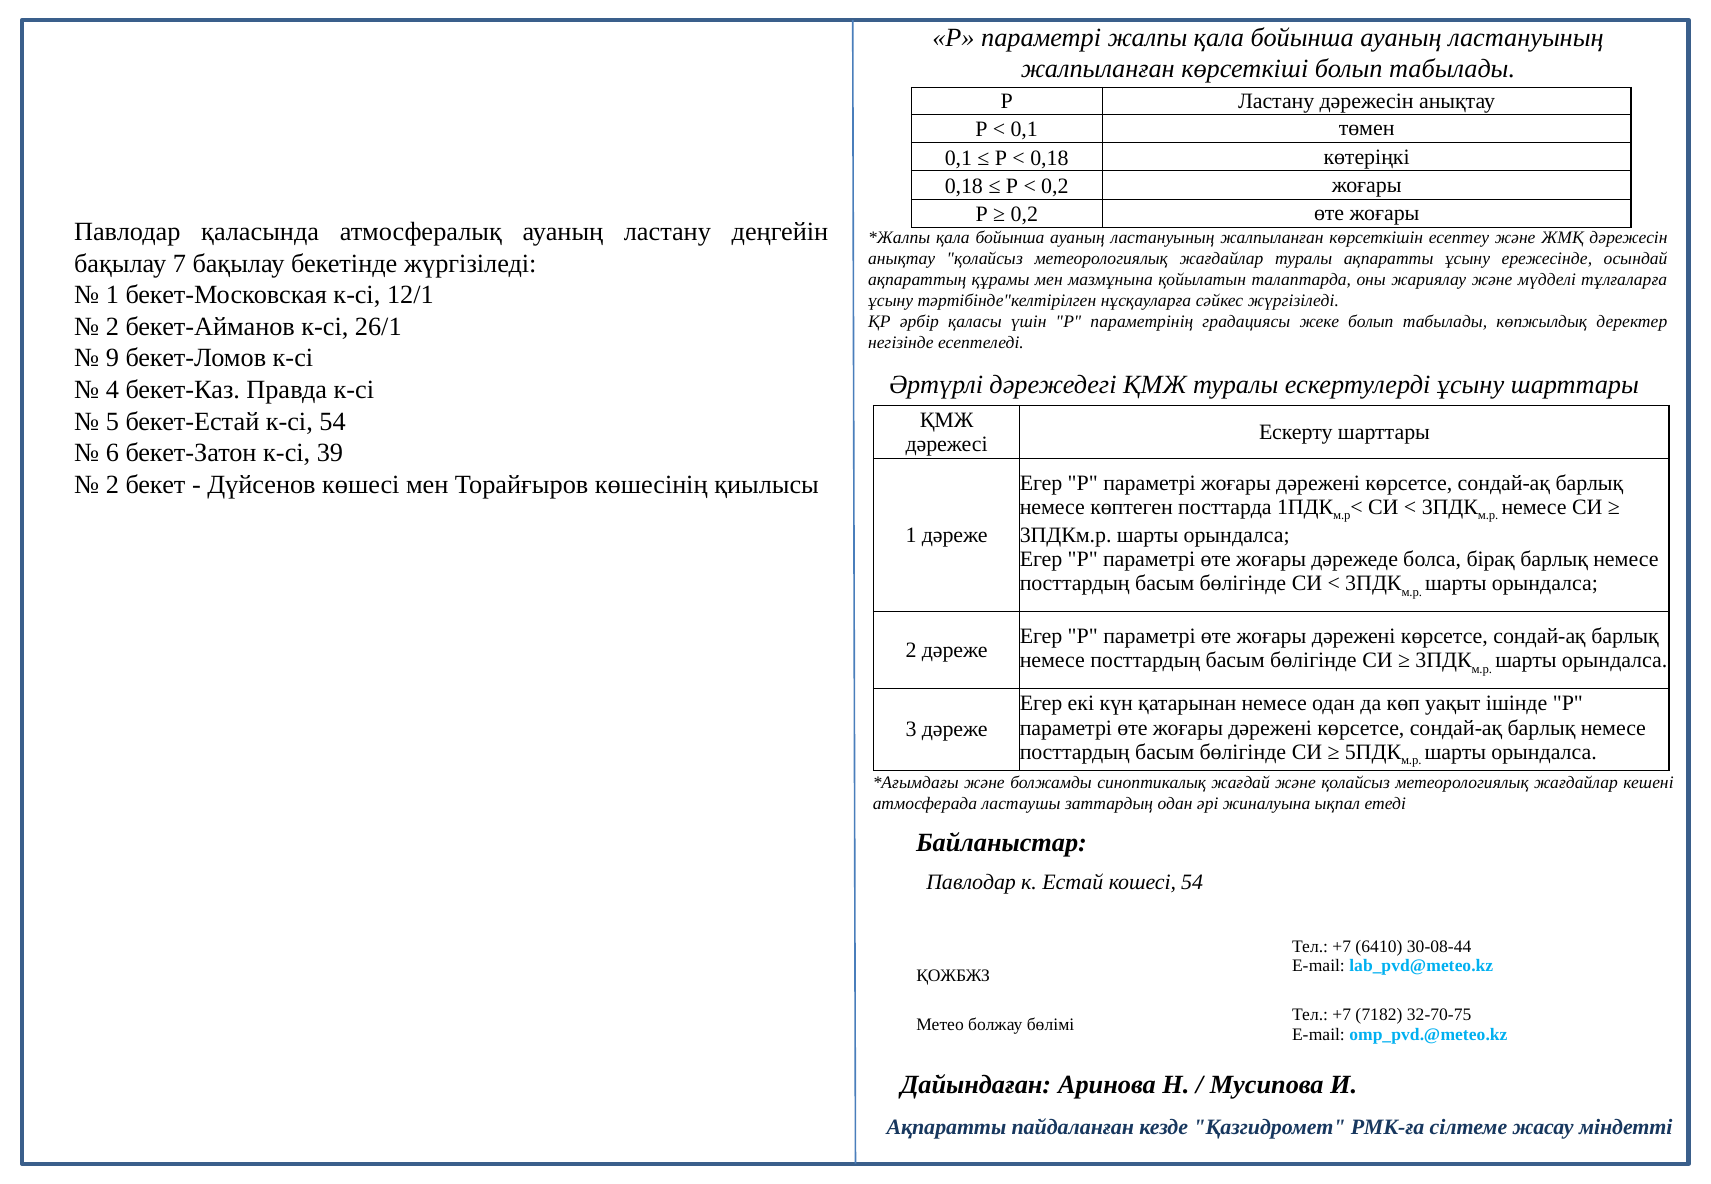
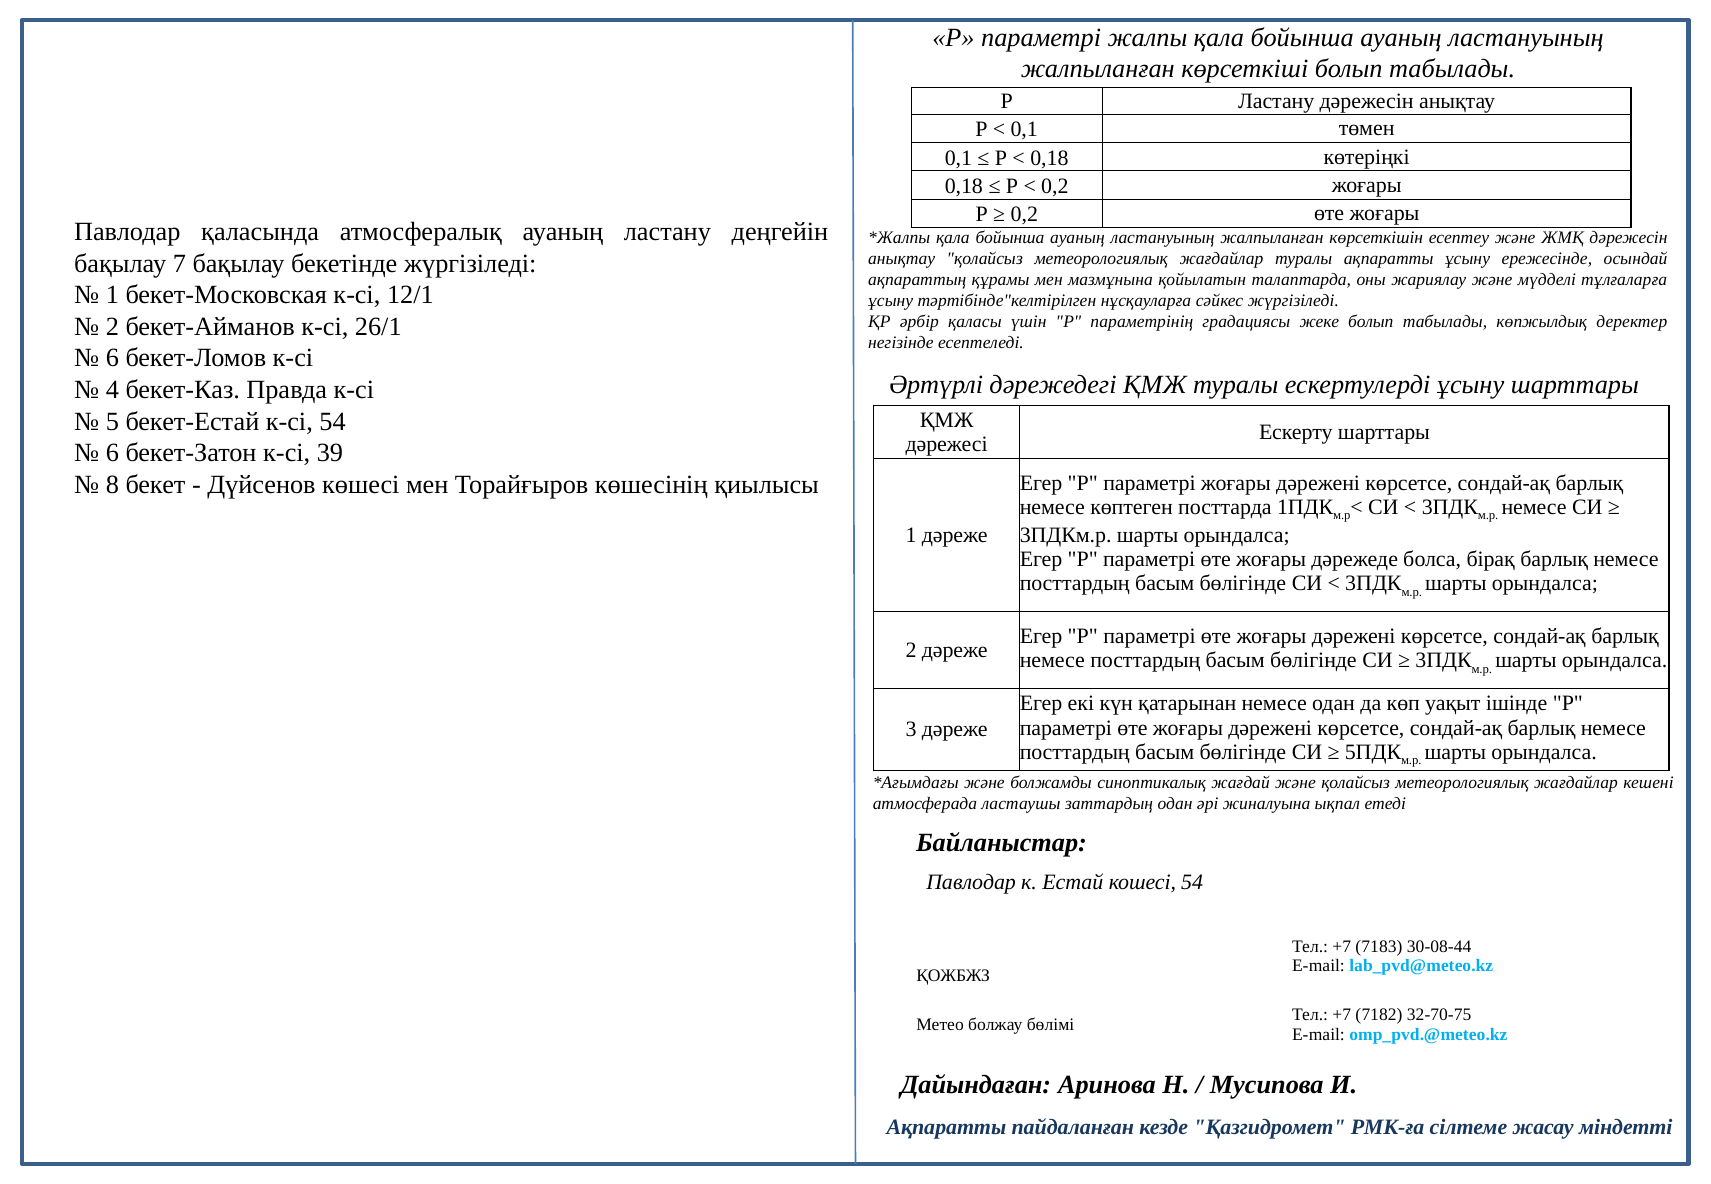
9: 9 -> 6 (112, 358)
2: 2 -> 8 (112, 485)
6410: 6410 -> 7183 (1379, 947)
